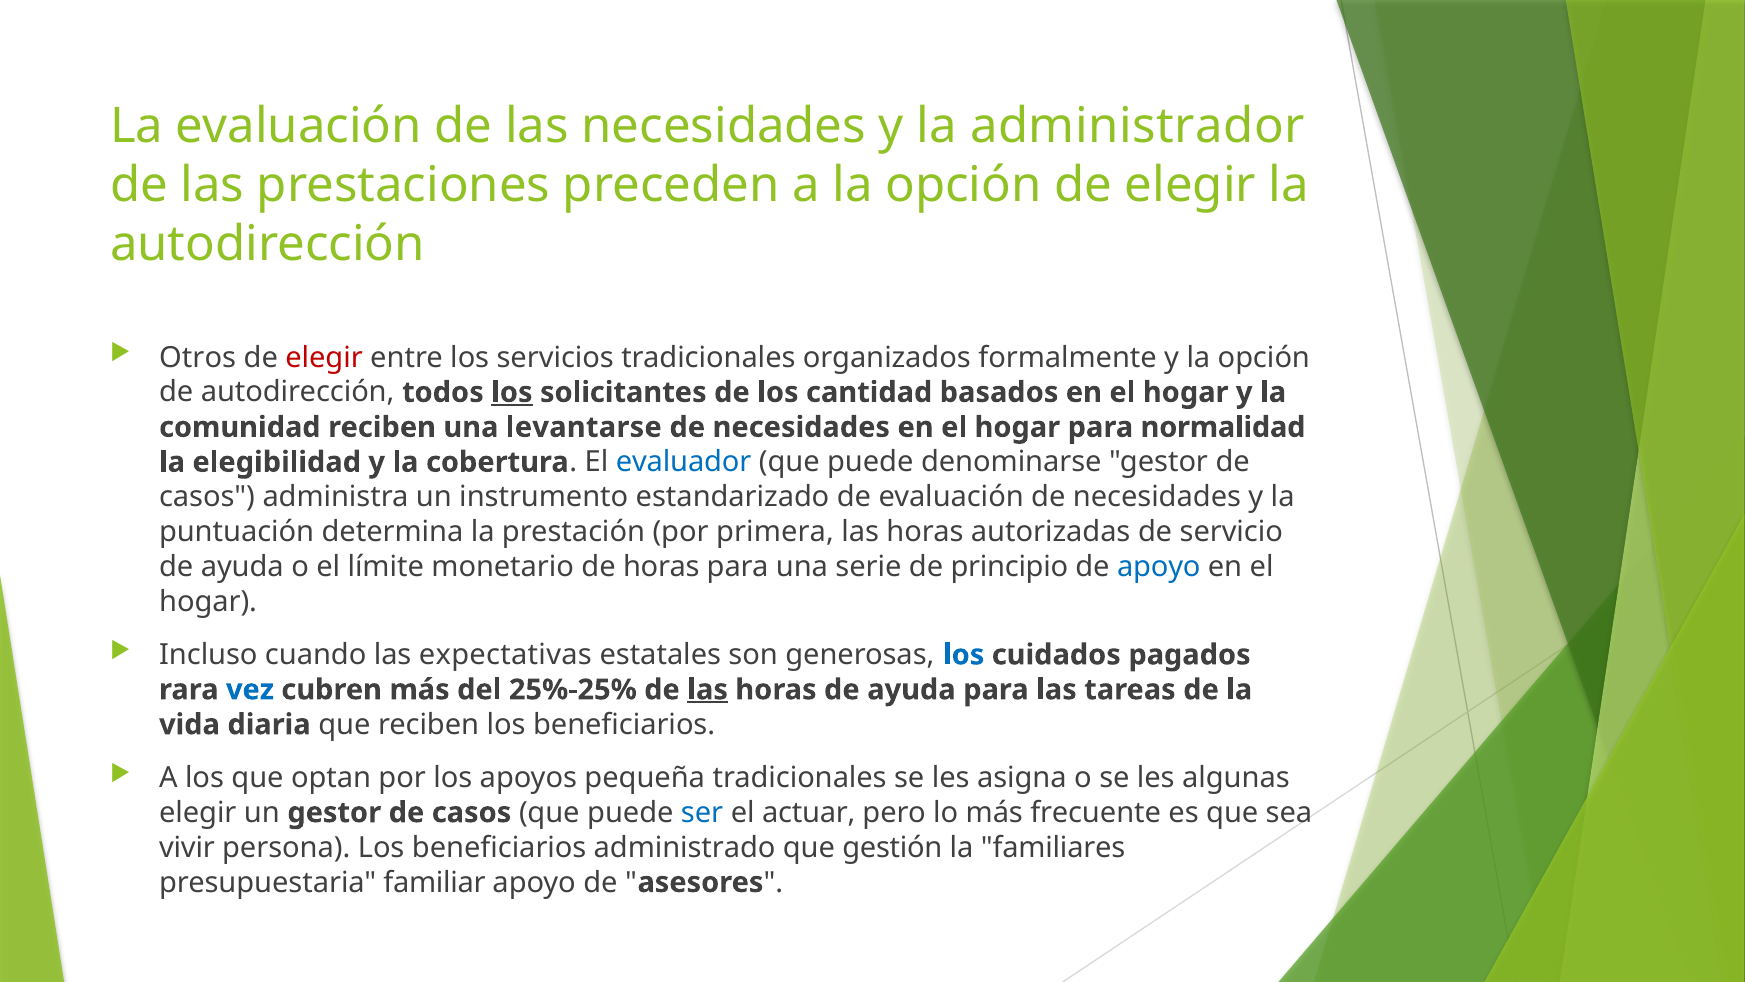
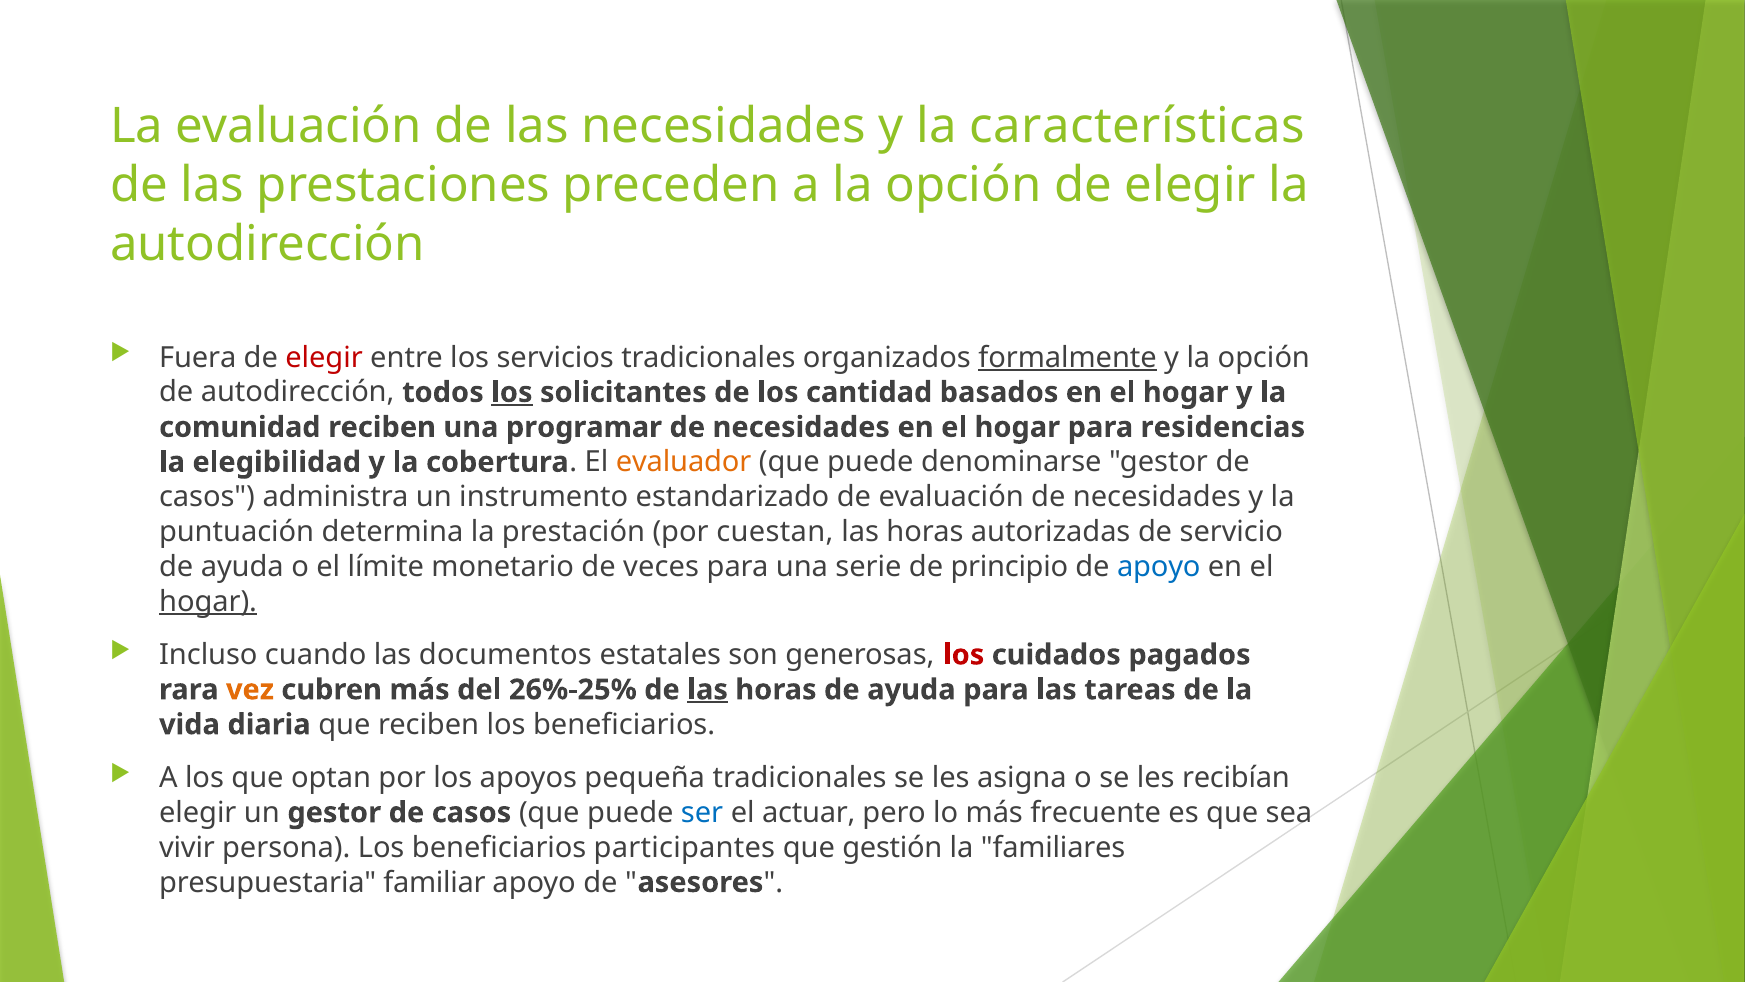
administrador: administrador -> características (1137, 127)
Otros: Otros -> Fuera (198, 357)
formalmente underline: none -> present (1068, 357)
levantarse: levantarse -> programar (584, 427)
normalidad: normalidad -> residencias (1223, 427)
evaluador colour: blue -> orange (684, 462)
primera: primera -> cuestan (775, 532)
de horas: horas -> veces (661, 567)
hogar underline: none -> present (208, 601)
expectativas: expectativas -> documentos (505, 655)
los colour: blue -> red (964, 655)
vez colour: blue -> orange (250, 689)
25%-25%: 25%-25% -> 26%-25% (573, 689)
algunas: algunas -> recibían (1236, 777)
administrado: administrado -> participantes (684, 847)
